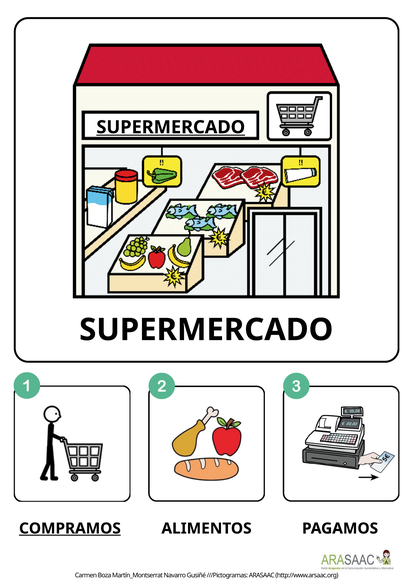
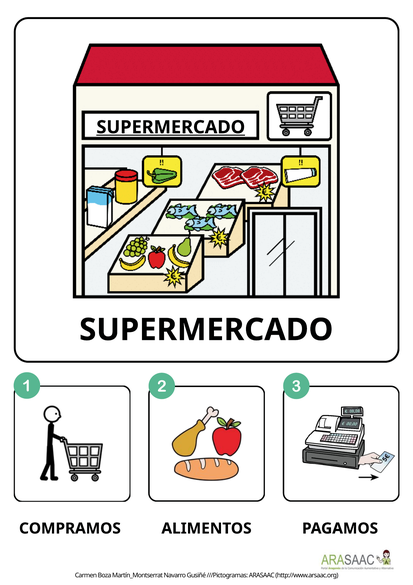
COMPRAMOS underline: present -> none (70, 528)
